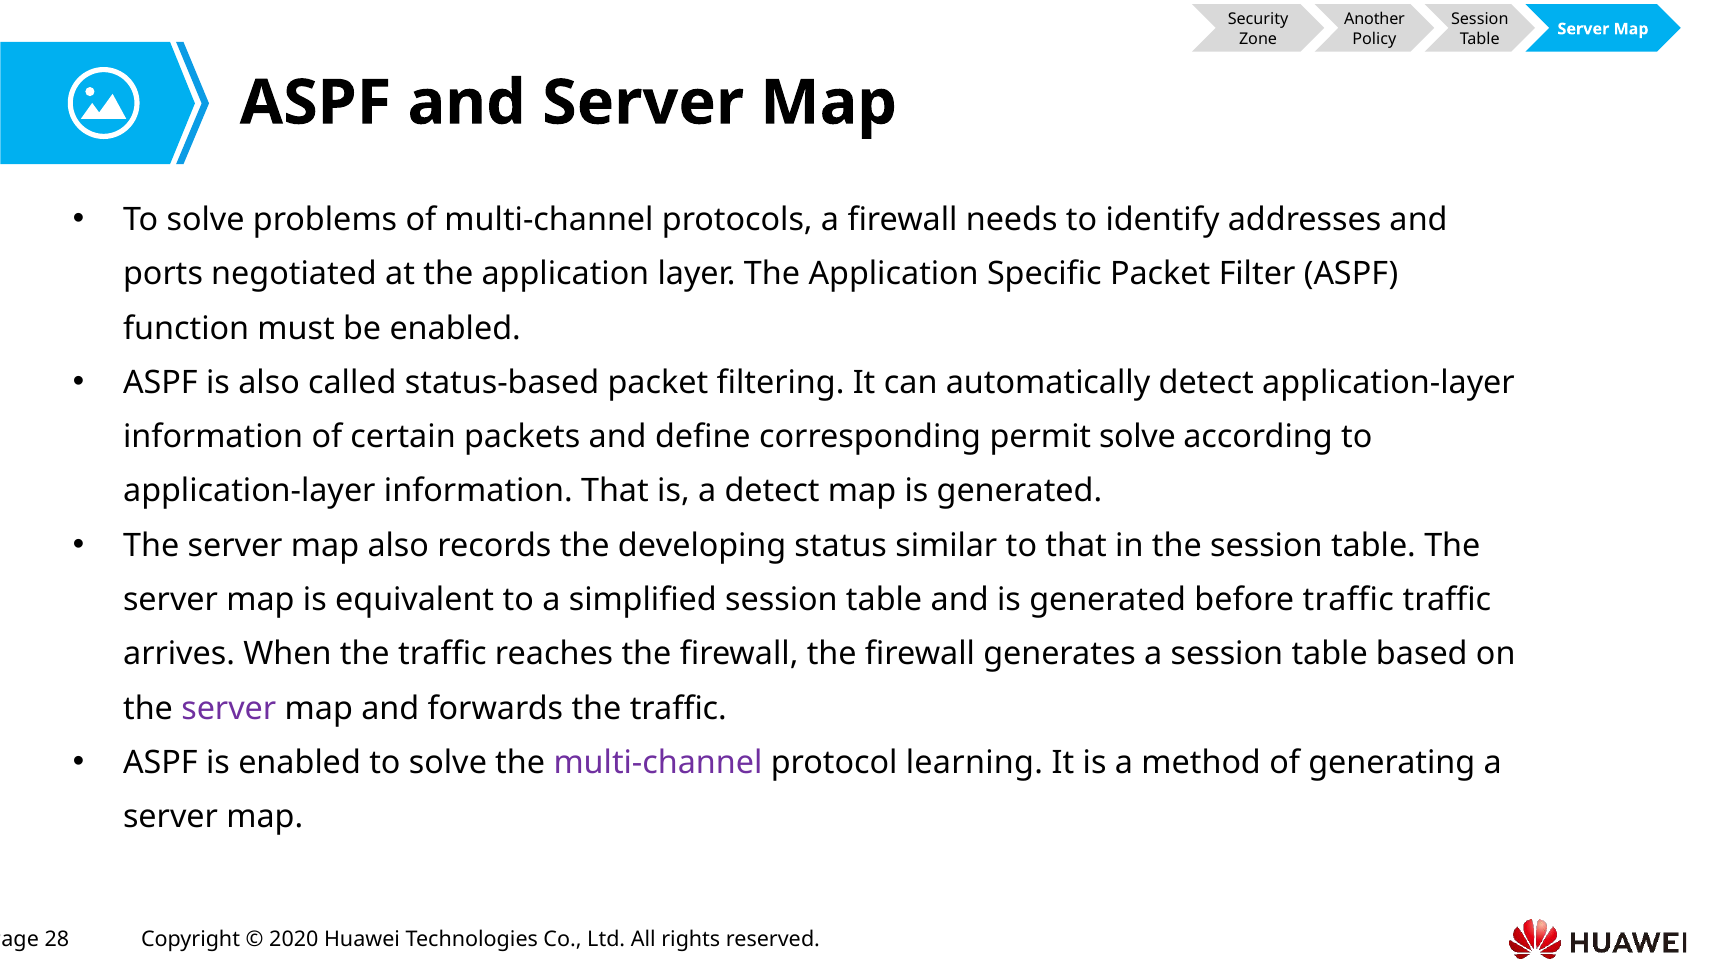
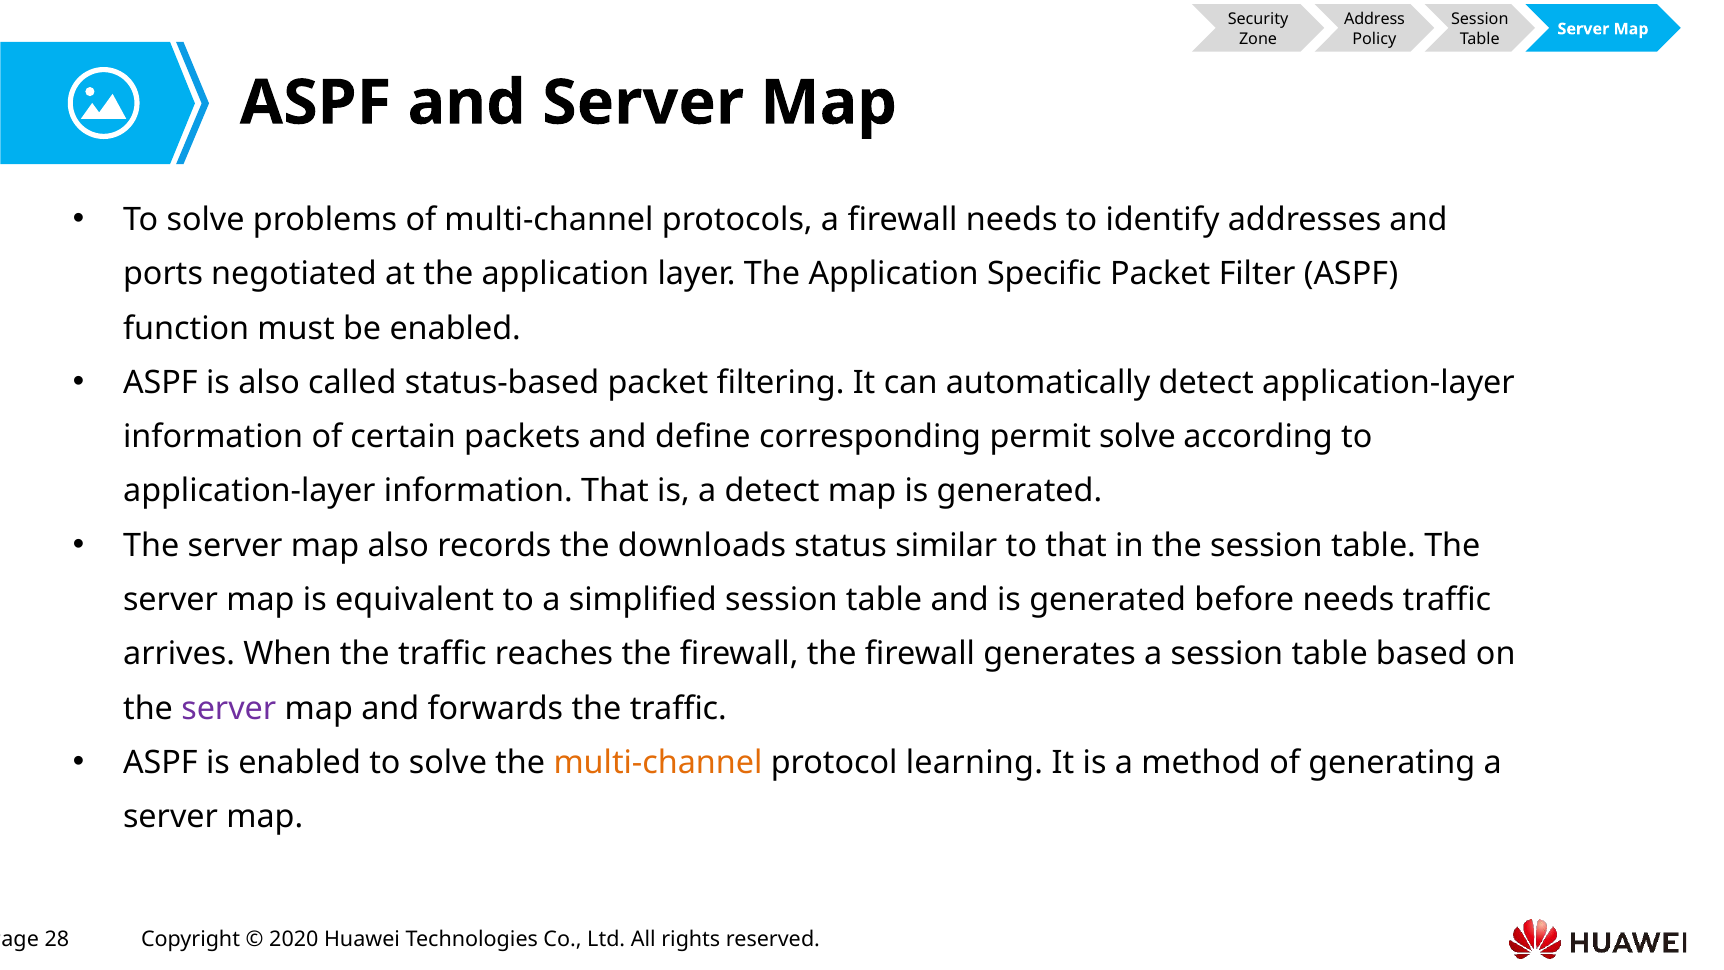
Another: Another -> Address (1374, 19)
developing: developing -> downloads (702, 545)
before traffic: traffic -> needs (1348, 600)
multi-channel colour: purple -> orange (658, 762)
